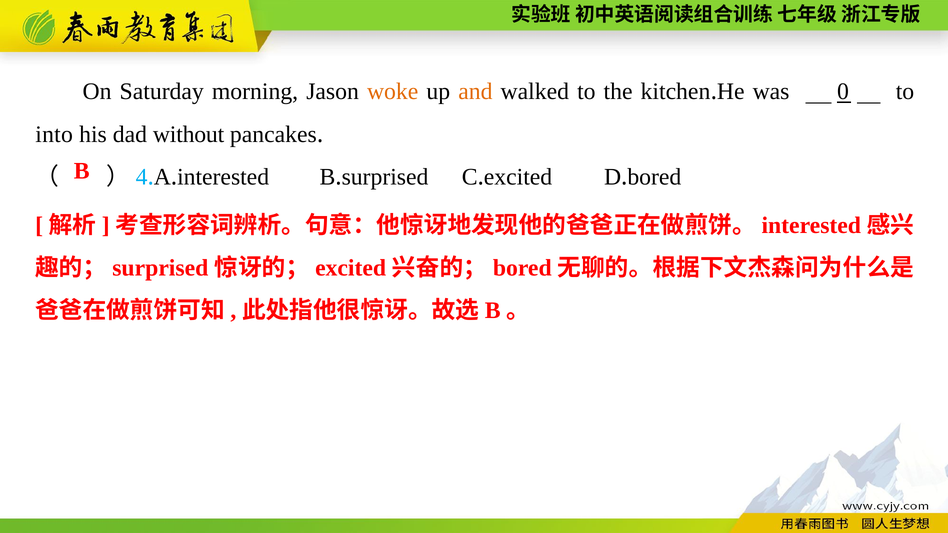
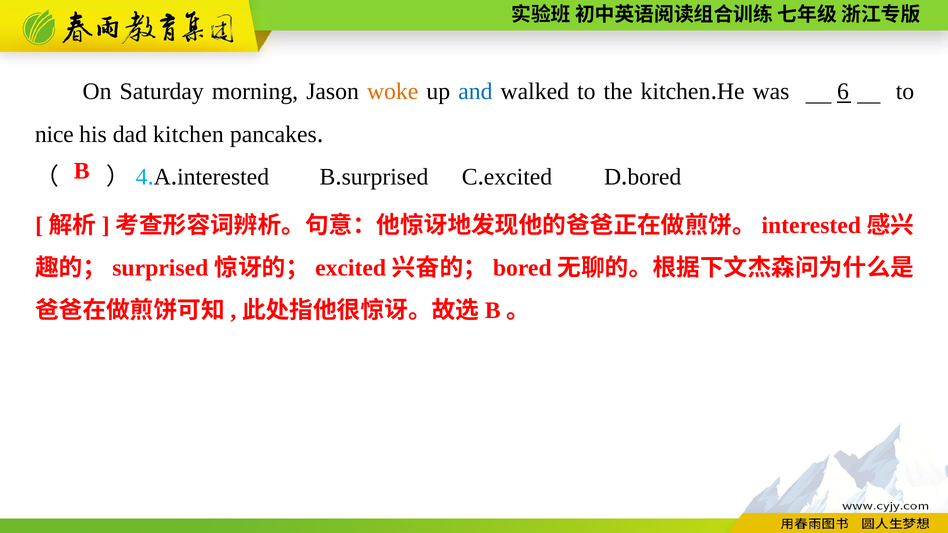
and colour: orange -> blue (475, 92)
0: 0 -> 6 (843, 92)
into: into -> nice (54, 134)
dad without: without -> kitchen (188, 134)
